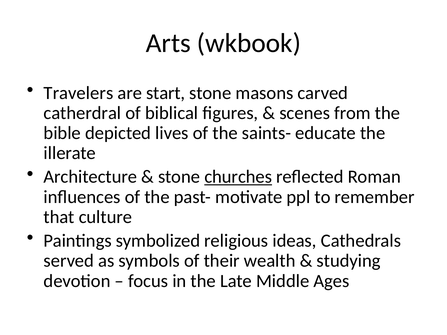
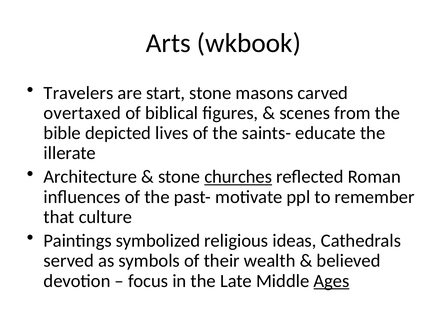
catherdral: catherdral -> overtaxed (82, 113)
studying: studying -> believed (349, 261)
Ages underline: none -> present (331, 281)
